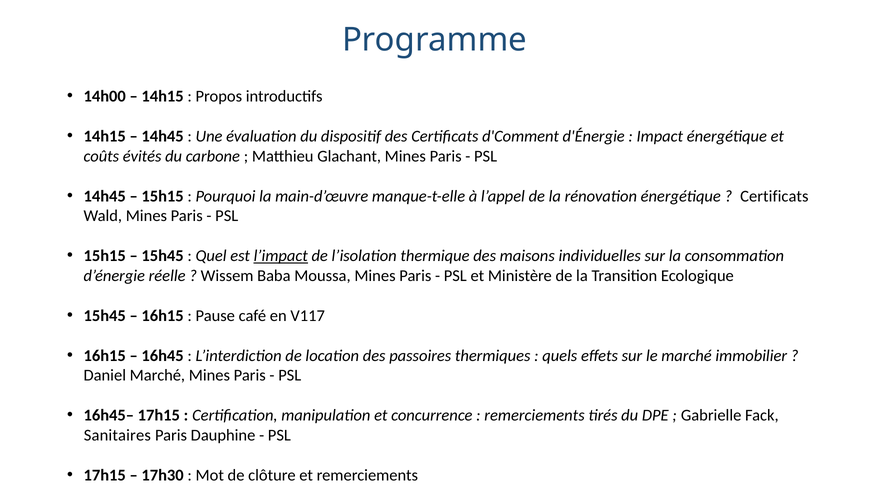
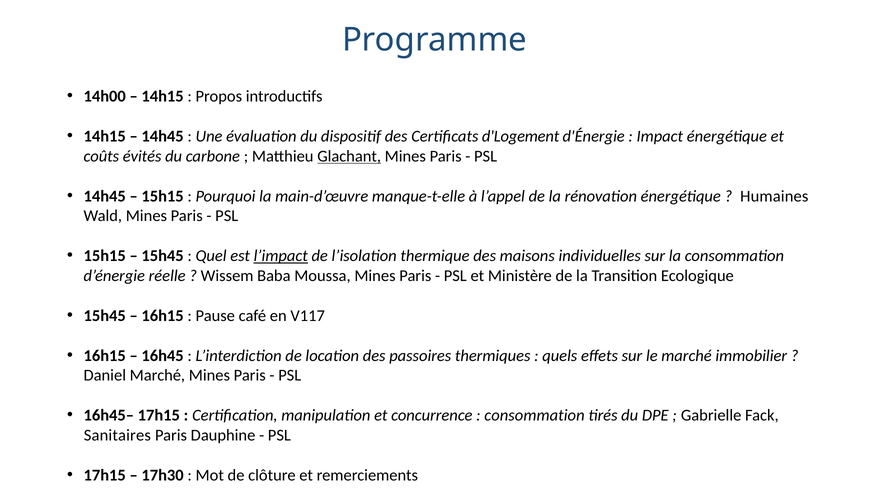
d'Comment: d'Comment -> d'Logement (521, 136)
Glachant underline: none -> present (349, 156)
Certificats: Certificats -> Humaines (774, 196)
remerciements: remerciements -> consommation (534, 415)
